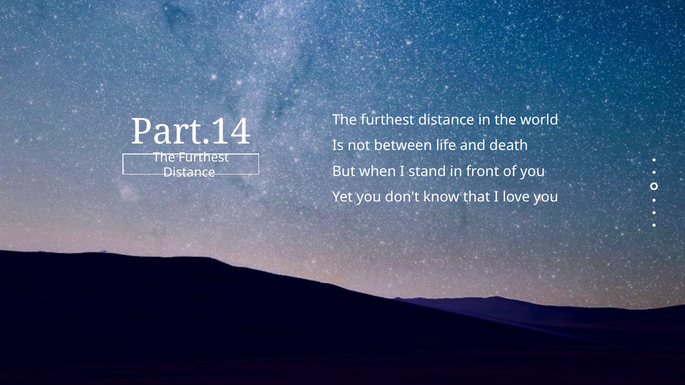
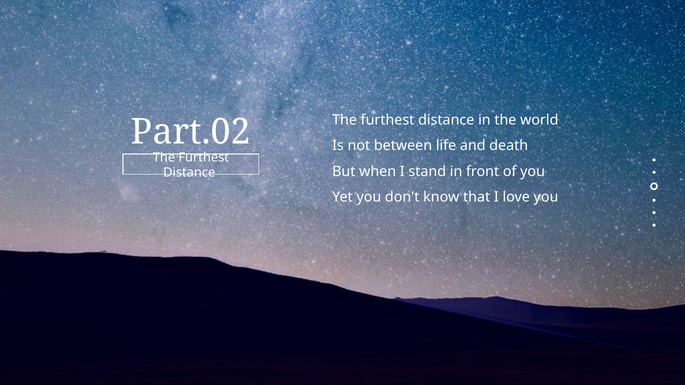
Part.14: Part.14 -> Part.02 (191, 132)
